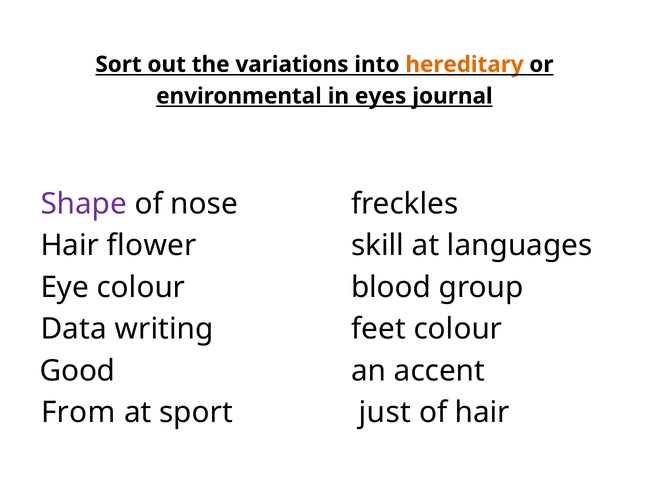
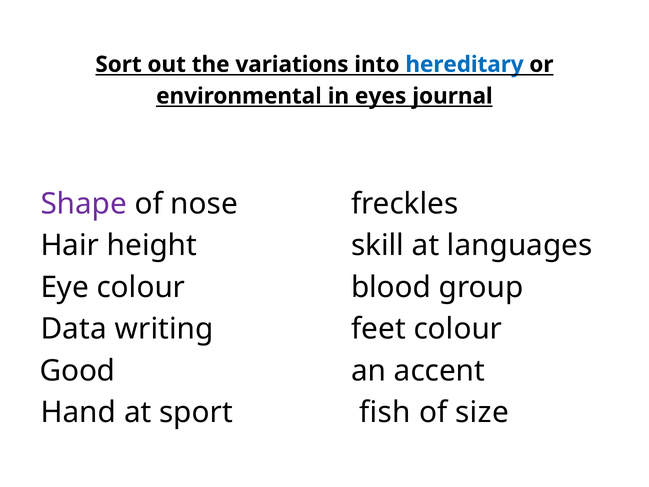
hereditary colour: orange -> blue (464, 64)
flower: flower -> height (152, 245)
From: From -> Hand (78, 412)
just: just -> fish (385, 412)
of hair: hair -> size (482, 412)
